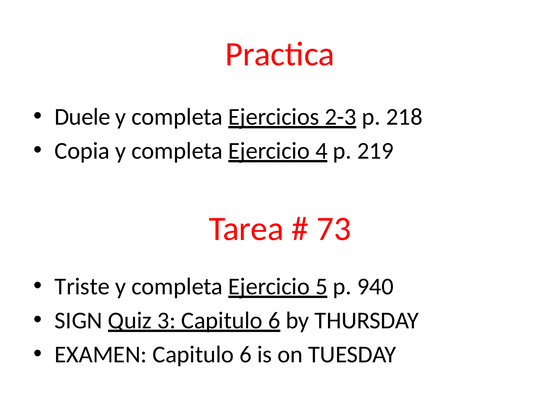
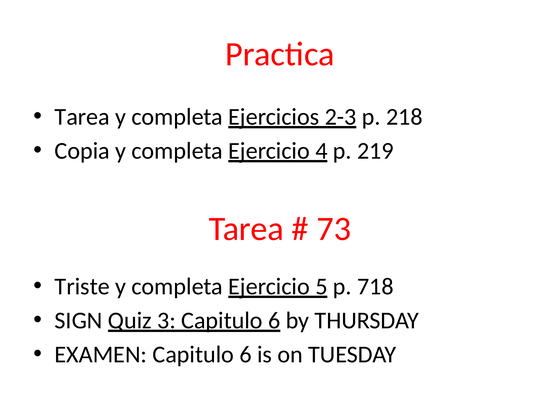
Duele: Duele -> Tarea (82, 117)
940: 940 -> 718 (375, 287)
